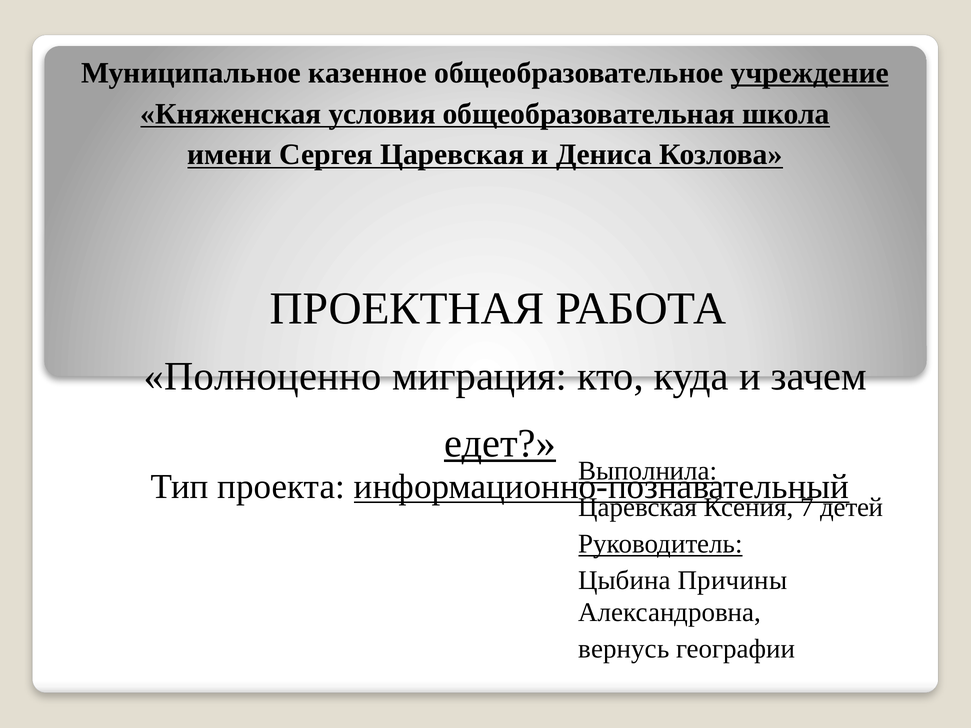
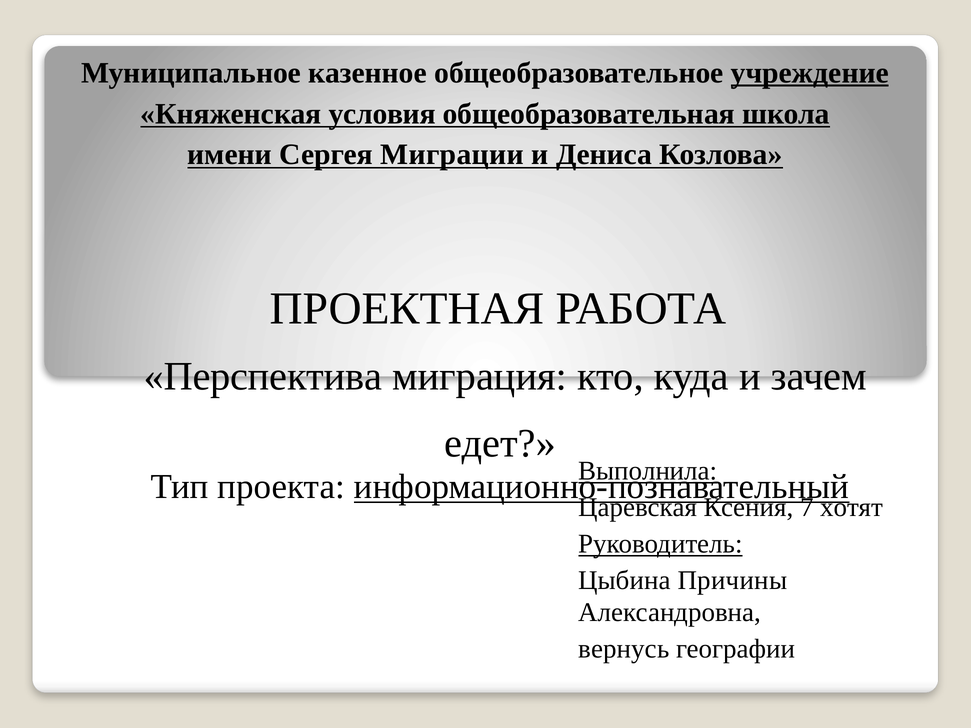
Сергея Царевская: Царевская -> Миграции (452, 155)
Полноценно: Полноценно -> Перспектива (263, 376)
едет underline: present -> none (500, 443)
детей: детей -> хотят (852, 507)
